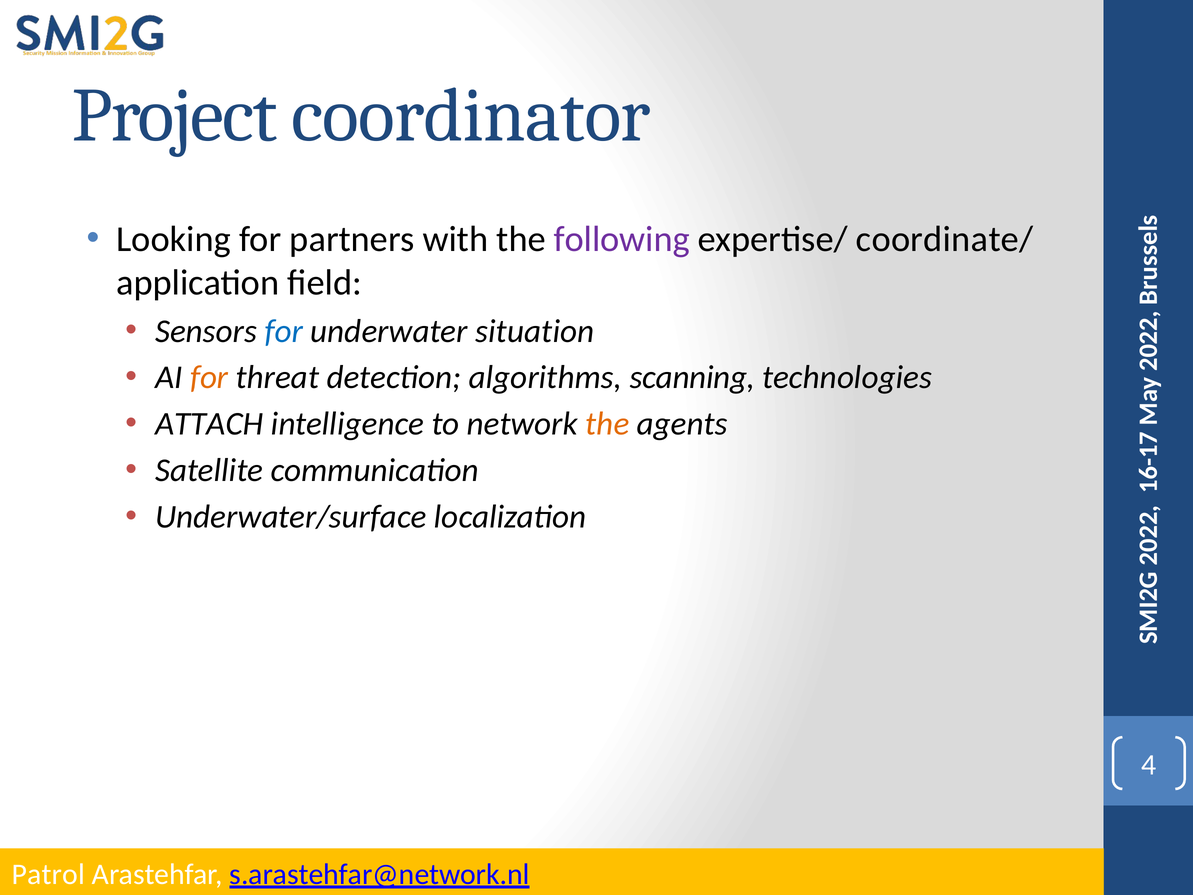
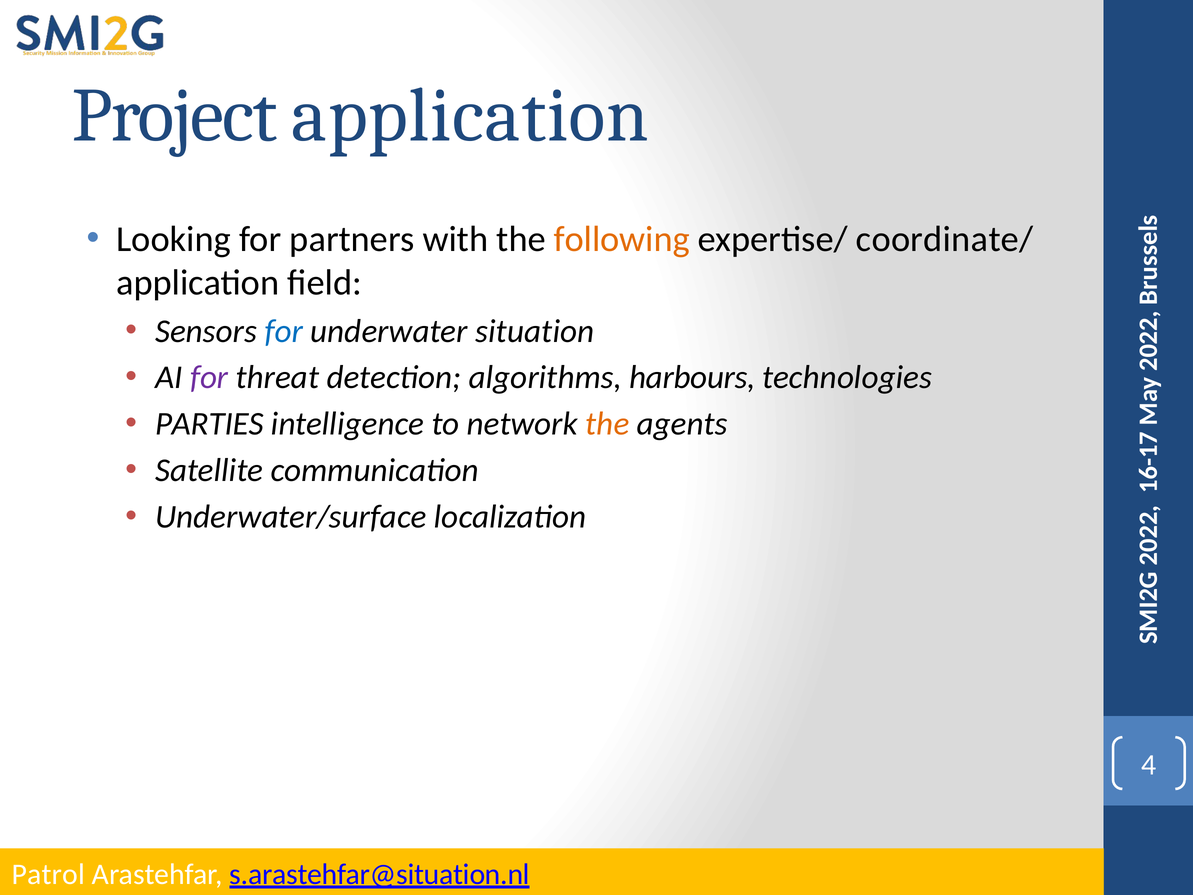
Project coordinator: coordinator -> application (470, 116)
following colour: purple -> orange (622, 239)
for colour: orange -> purple (209, 377)
scanning: scanning -> harbours (692, 377)
ATTACH: ATTACH -> PARTIES (209, 424)
s.arastehfar@network.nl: s.arastehfar@network.nl -> s.arastehfar@situation.nl (380, 874)
